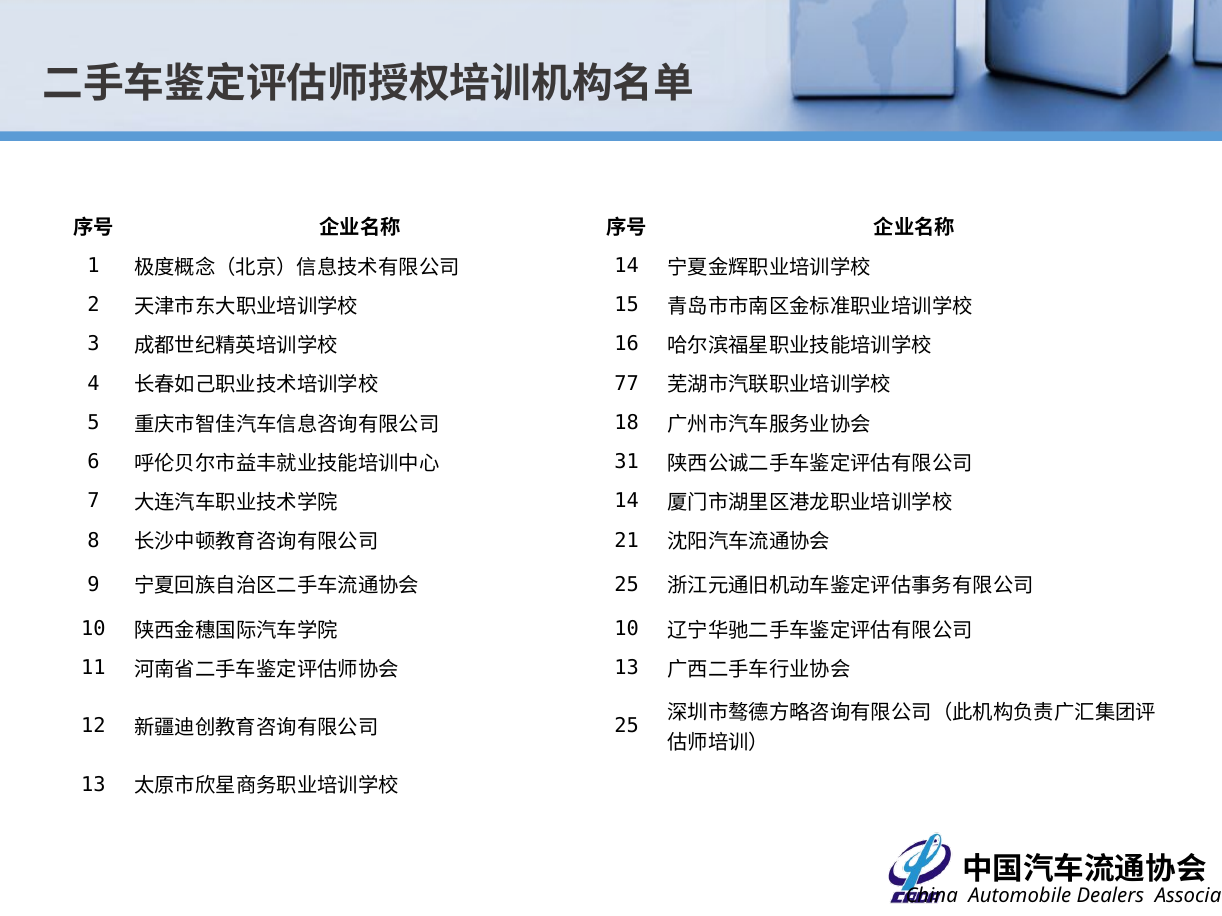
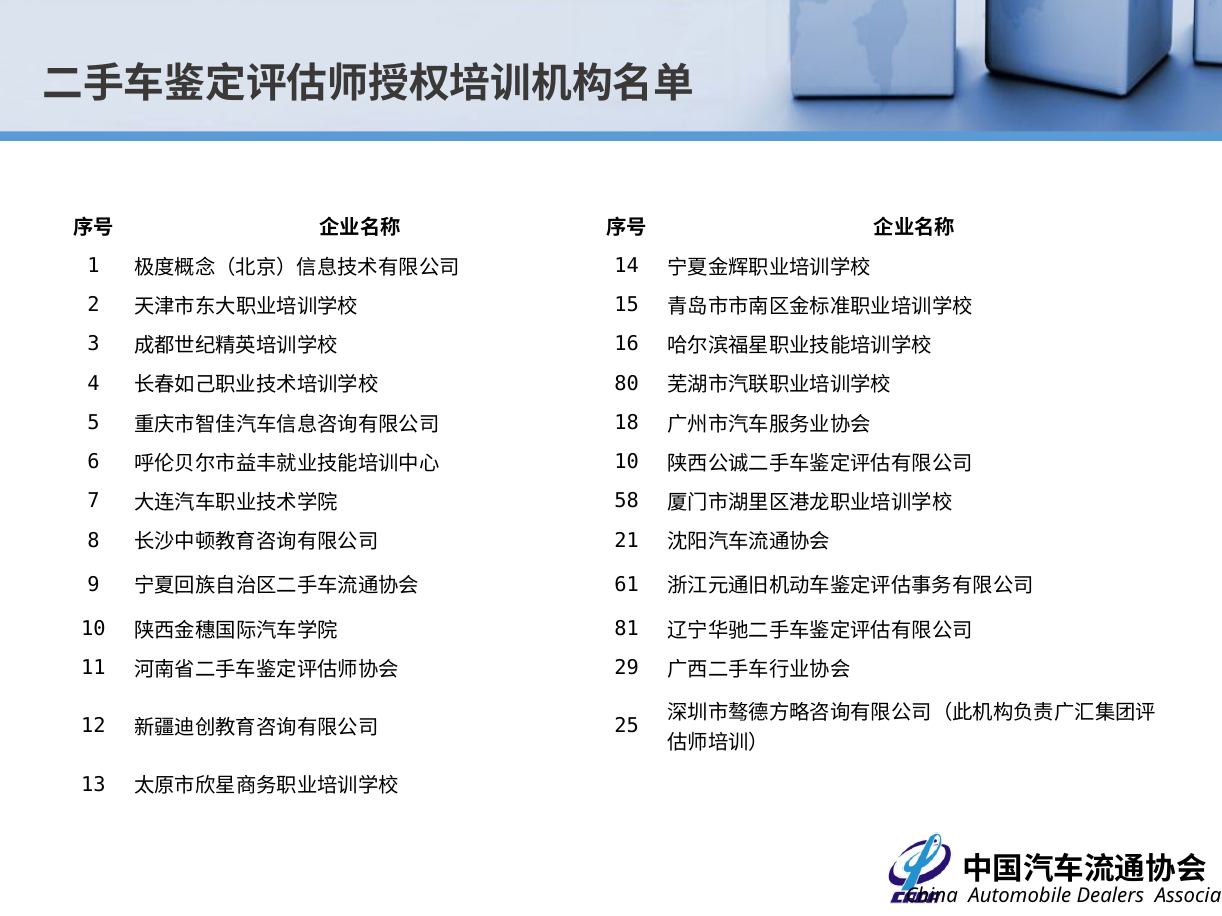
77: 77 -> 80 (627, 384)
31: 31 -> 10 (627, 462)
14: 14 -> 58 (627, 501)
25: 25 -> 61 (627, 585)
10: 10 -> 81 (627, 629)
13: 13 -> 29 (627, 668)
